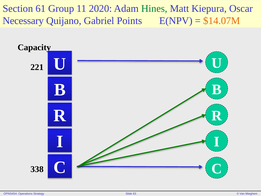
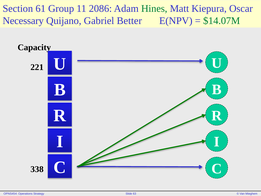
2020: 2020 -> 2086 (100, 9)
Points: Points -> Better (129, 21)
$14.07M colour: orange -> green (222, 21)
